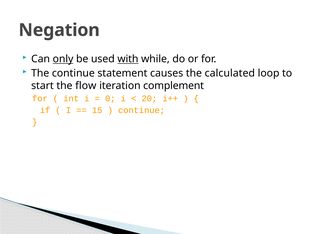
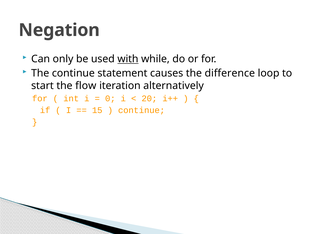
only underline: present -> none (63, 59)
calculated: calculated -> difference (230, 73)
complement: complement -> alternatively (174, 86)
